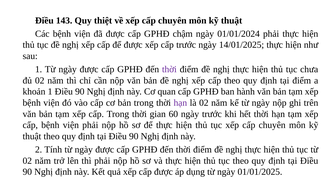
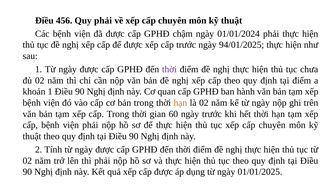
143: 143 -> 456 (64, 21)
Quy thiệt: thiệt -> phải (103, 21)
14/01/2025: 14/01/2025 -> 94/01/2025 (242, 45)
hạn colour: purple -> orange (180, 103)
